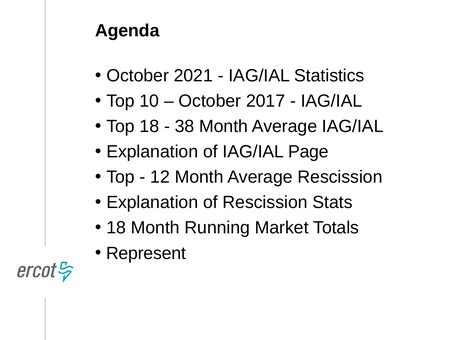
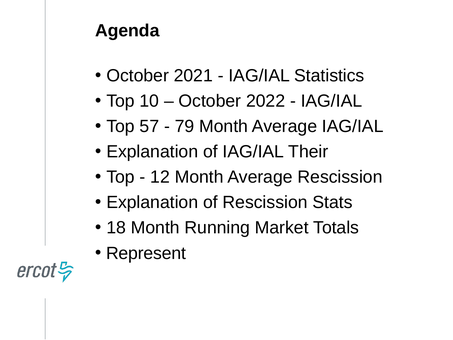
2017: 2017 -> 2022 (266, 101)
Top 18: 18 -> 57 (149, 126)
38: 38 -> 79 (184, 126)
Page: Page -> Their (308, 152)
